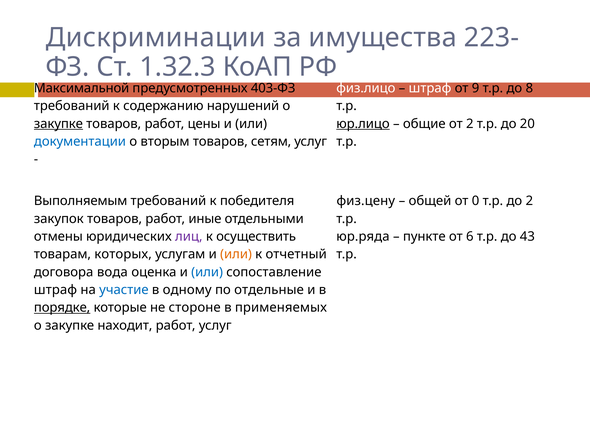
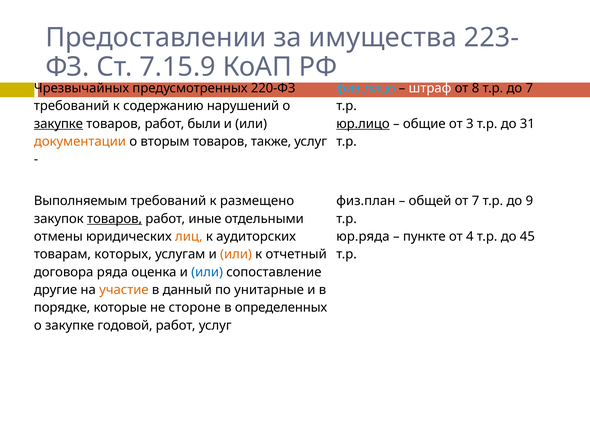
Дискриминации: Дискриминации -> Предоставлении (156, 38)
1.32.3: 1.32.3 -> 7.15.9 (178, 67)
Максимальной: Максимальной -> Чрезвычайных (82, 88)
403-ФЗ: 403-ФЗ -> 220-ФЗ (273, 88)
физ.лицо colour: white -> light blue (366, 88)
9: 9 -> 8 (476, 88)
до 8: 8 -> 7 (529, 88)
цены: цены -> были (204, 124)
от 2: 2 -> 3 (470, 124)
20: 20 -> 31 (527, 124)
документации colour: blue -> orange (80, 142)
сетям: сетям -> также (271, 142)
победителя: победителя -> размещено (257, 201)
физ.цену: физ.цену -> физ.план (366, 201)
от 0: 0 -> 7 (476, 201)
до 2: 2 -> 9 (529, 201)
товаров underline: none -> present (115, 219)
лиц colour: purple -> orange (189, 237)
осуществить: осуществить -> аудиторских (256, 237)
6: 6 -> 4 (470, 237)
43: 43 -> 45 (527, 237)
вода: вода -> ряда (112, 272)
штраф: штраф -> другие (56, 290)
участие colour: blue -> orange (124, 290)
одному: одному -> данный (187, 290)
отдельные: отдельные -> унитарные (269, 290)
порядке underline: present -> none (62, 308)
применяемых: применяемых -> определенных (281, 308)
находит: находит -> годовой (125, 326)
